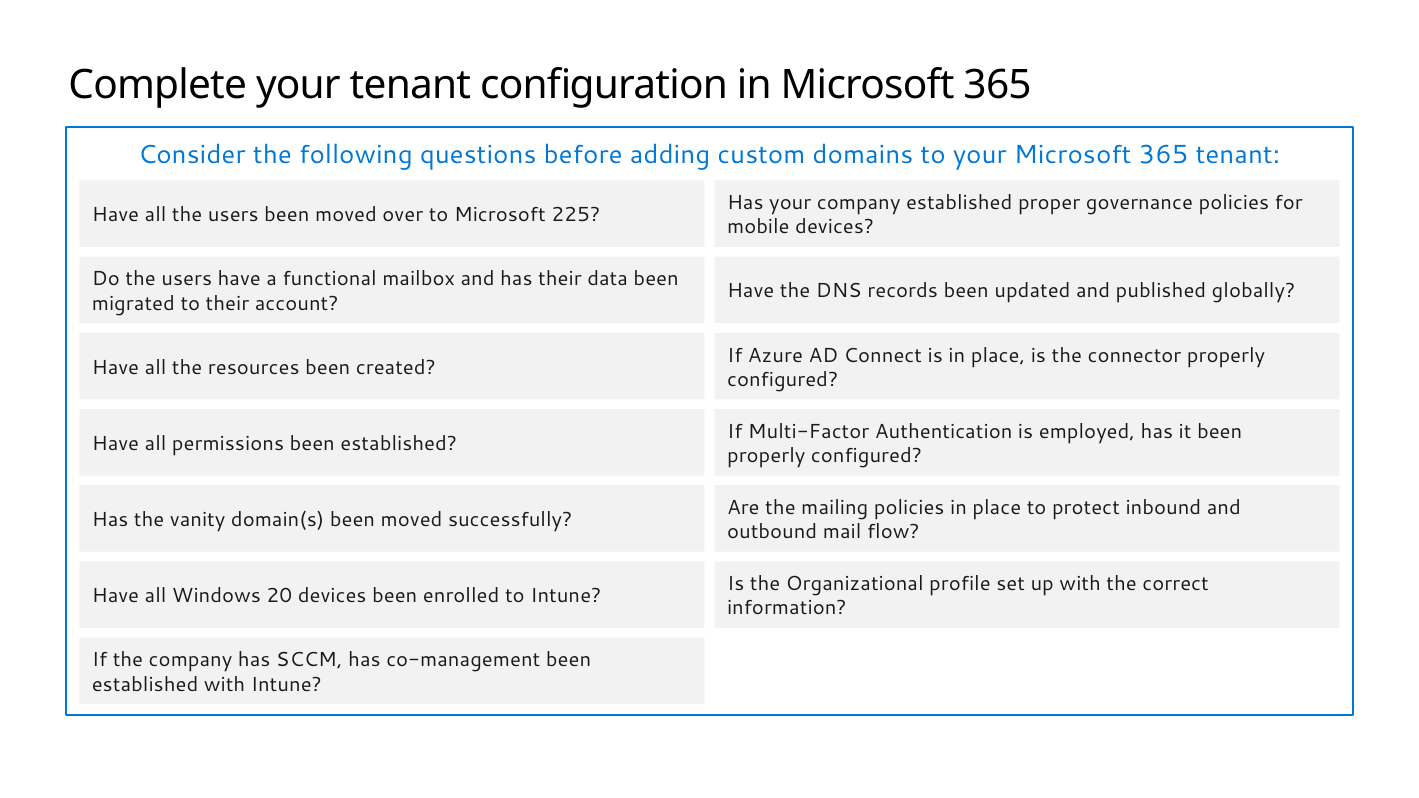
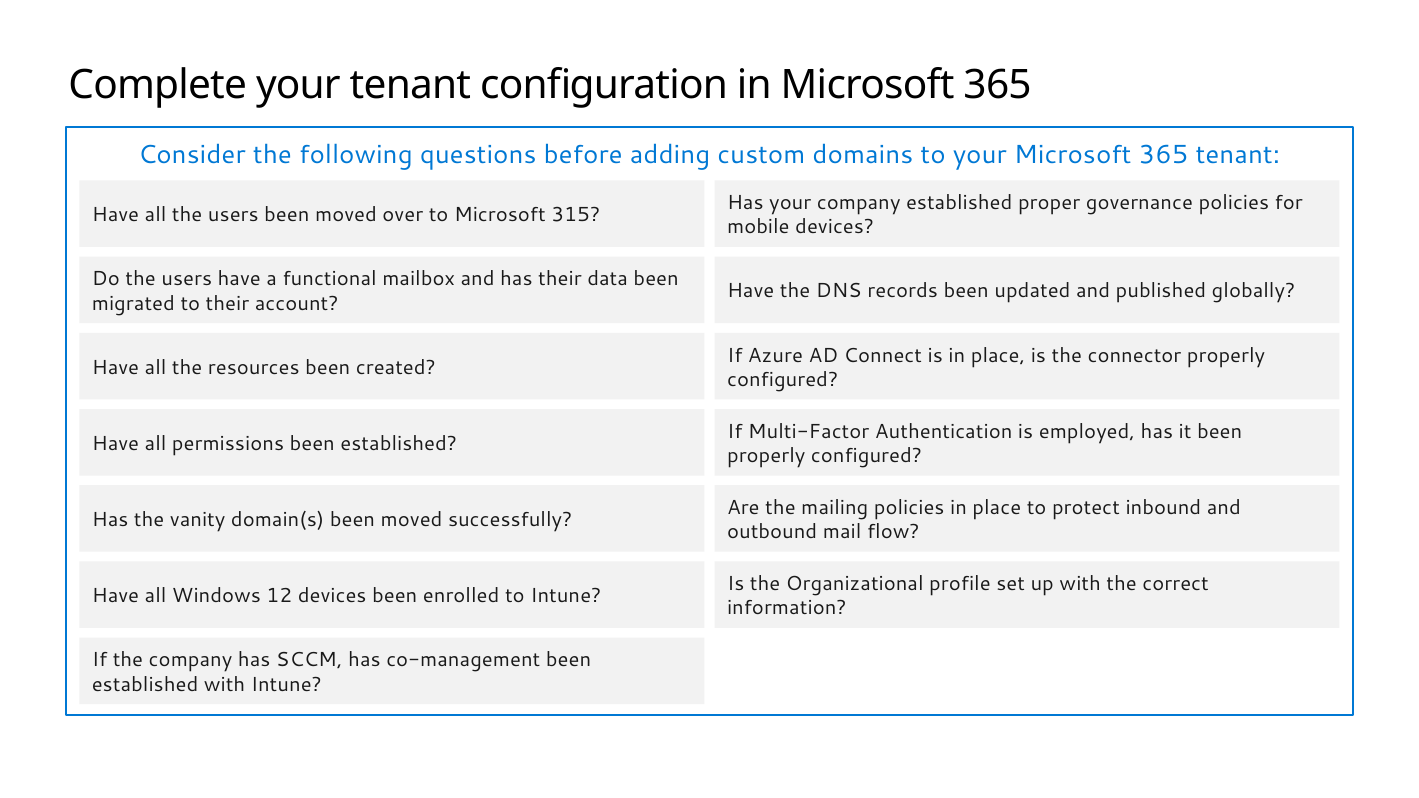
225: 225 -> 315 (576, 215)
20: 20 -> 12 (279, 596)
